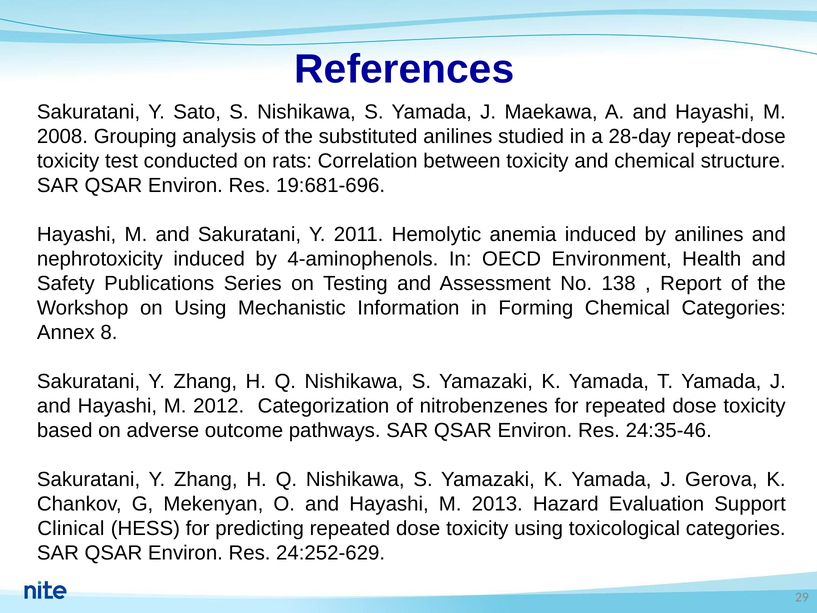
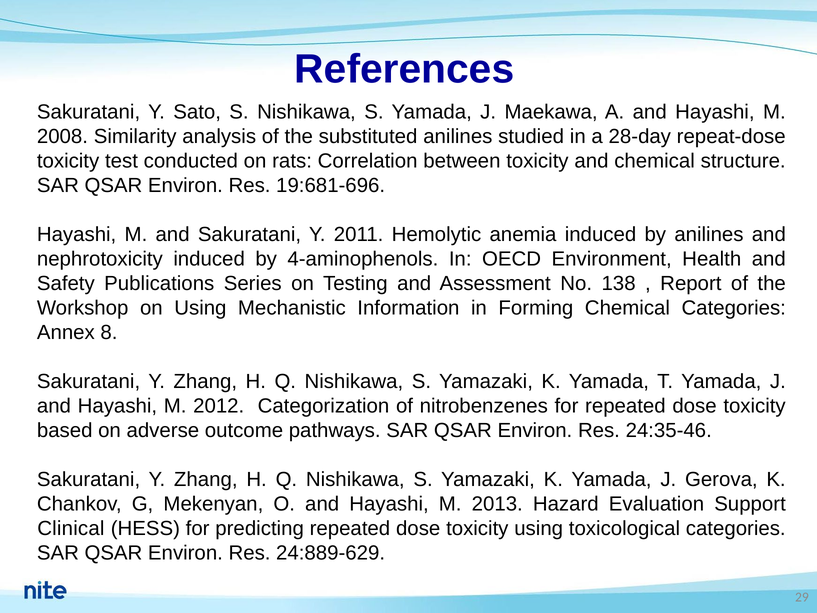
Grouping: Grouping -> Similarity (135, 136)
24:252-629: 24:252-629 -> 24:889-629 (331, 553)
